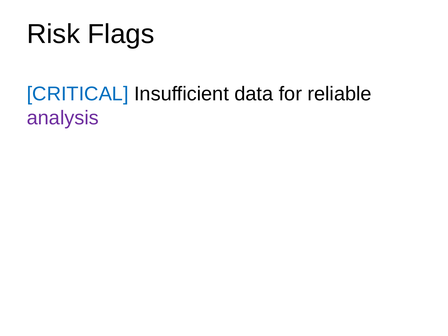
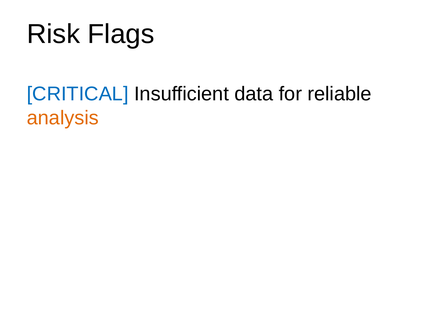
analysis colour: purple -> orange (63, 118)
